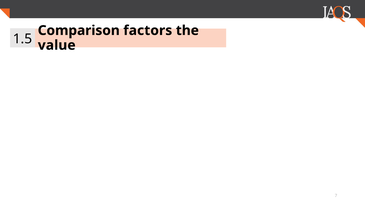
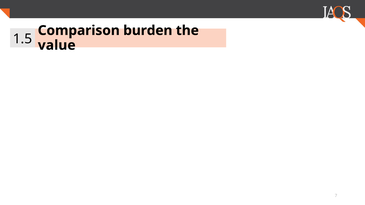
factors: factors -> burden (148, 31)
